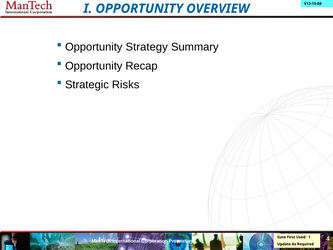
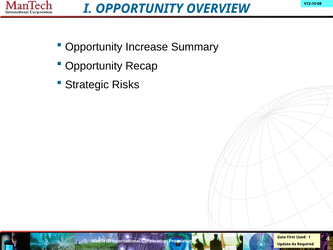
Strategy: Strategy -> Increase (147, 47)
